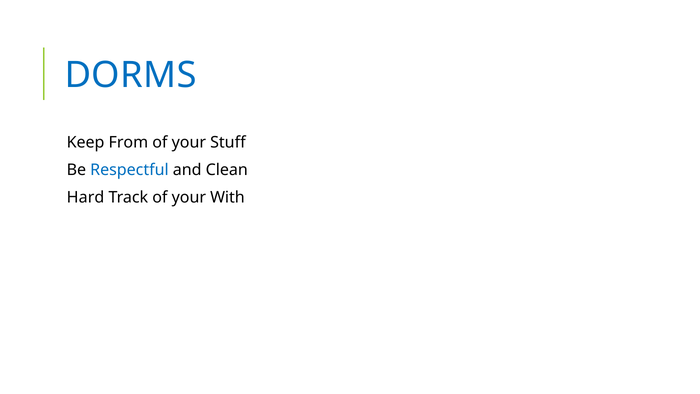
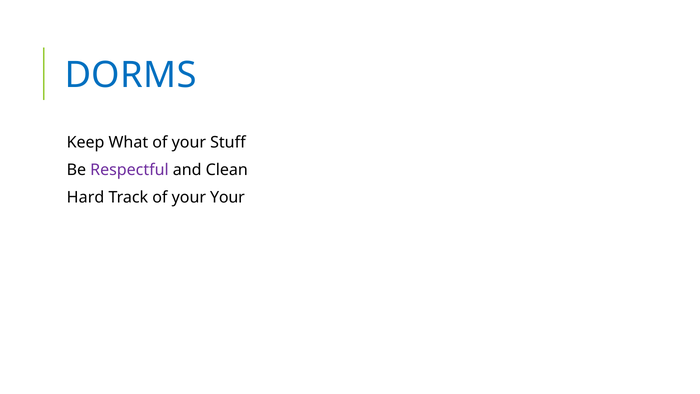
From: From -> What (128, 142)
Respectful colour: blue -> purple (129, 170)
your With: With -> Your (227, 197)
